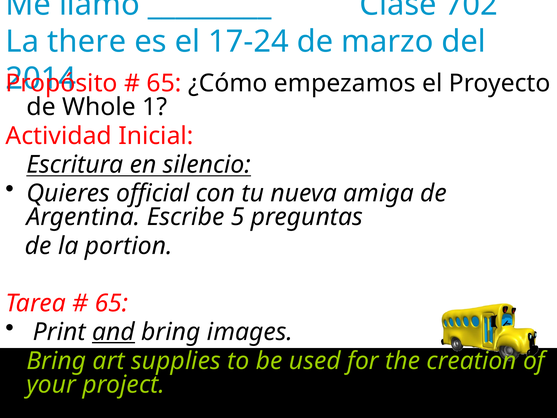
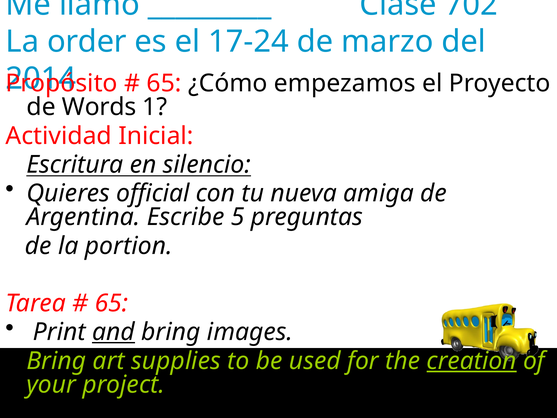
there: there -> order (87, 42)
Whole: Whole -> Words (99, 107)
creation underline: none -> present (472, 361)
